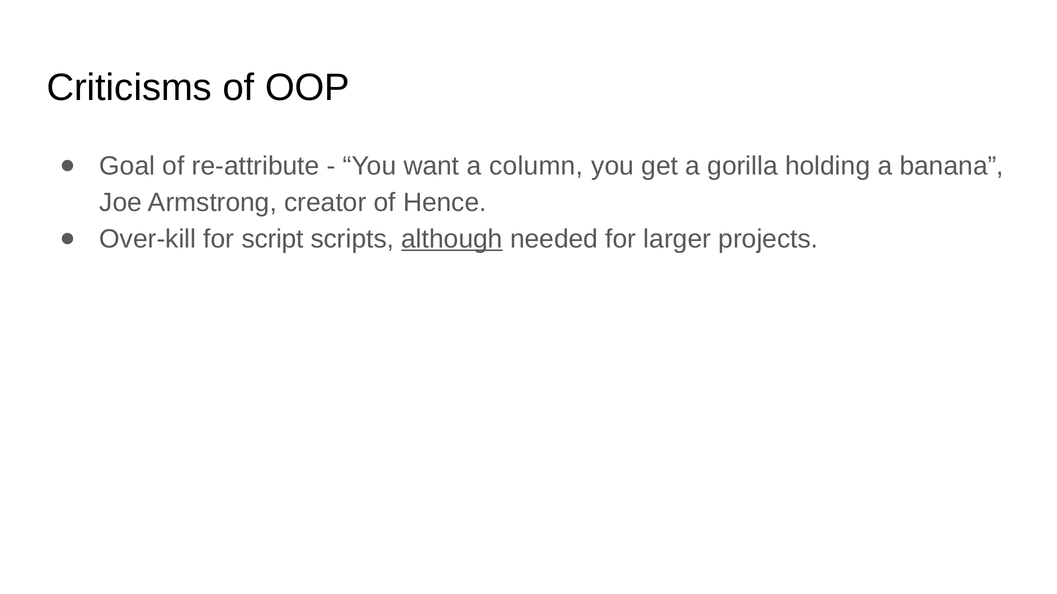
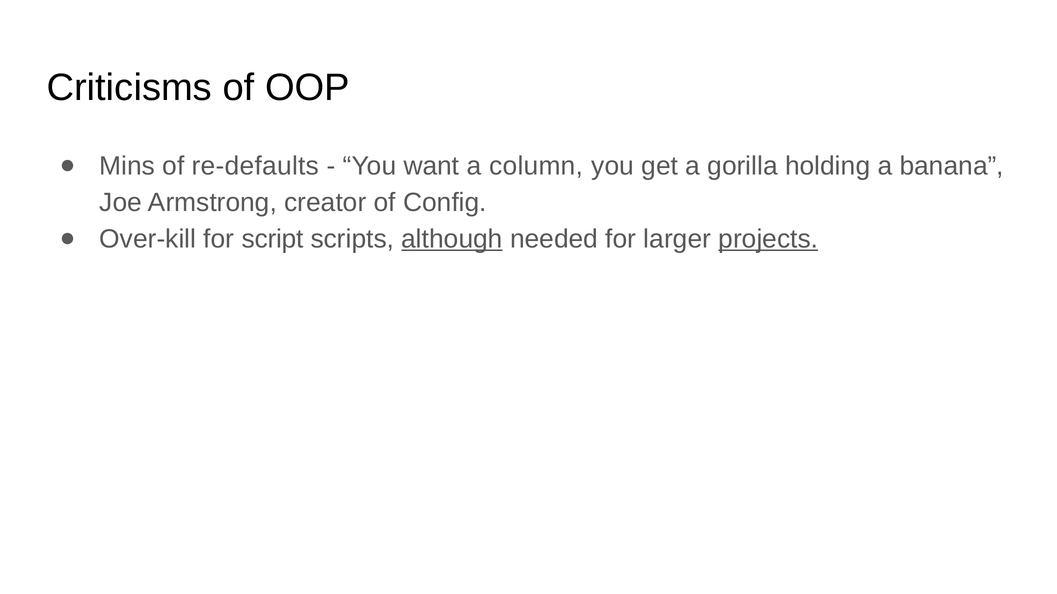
Goal: Goal -> Mins (127, 166)
re-attribute: re-attribute -> re-defaults (256, 166)
Hence: Hence -> Config (445, 203)
projects underline: none -> present (768, 239)
